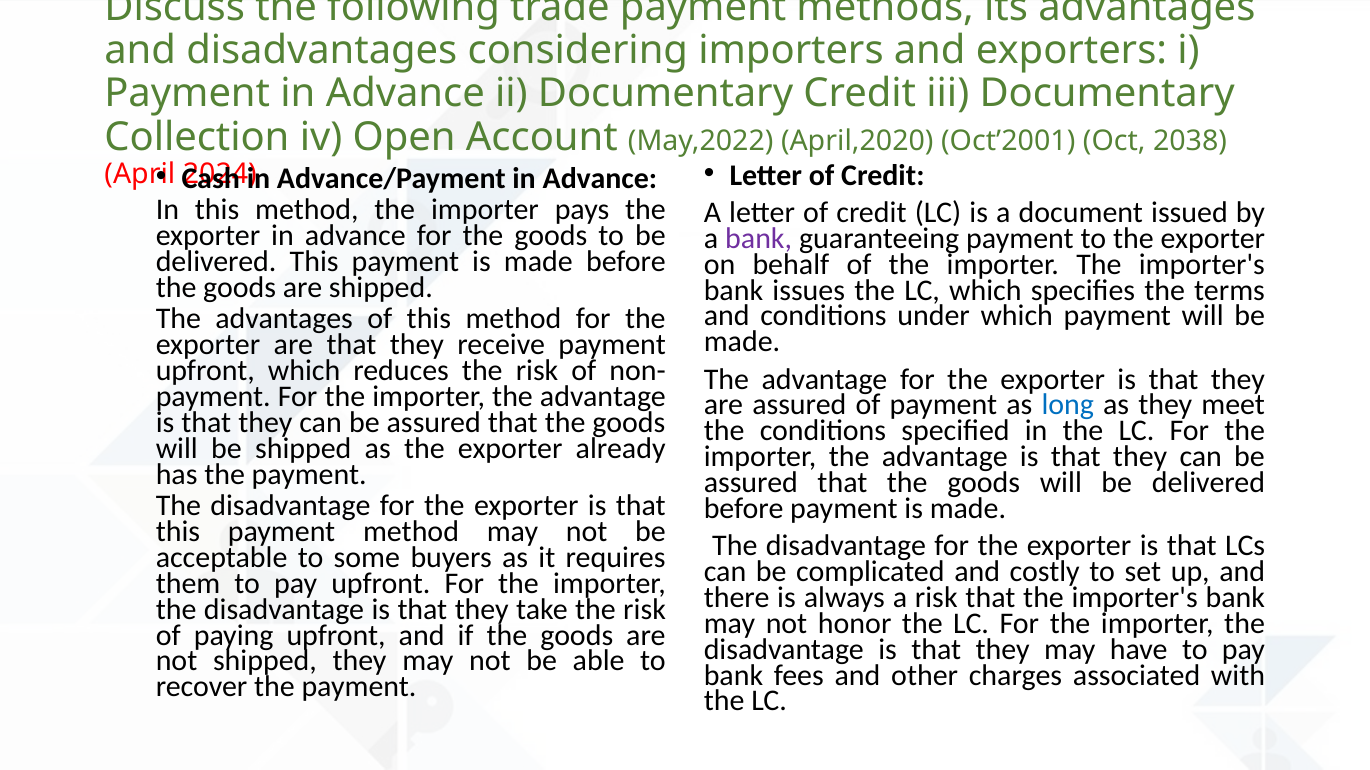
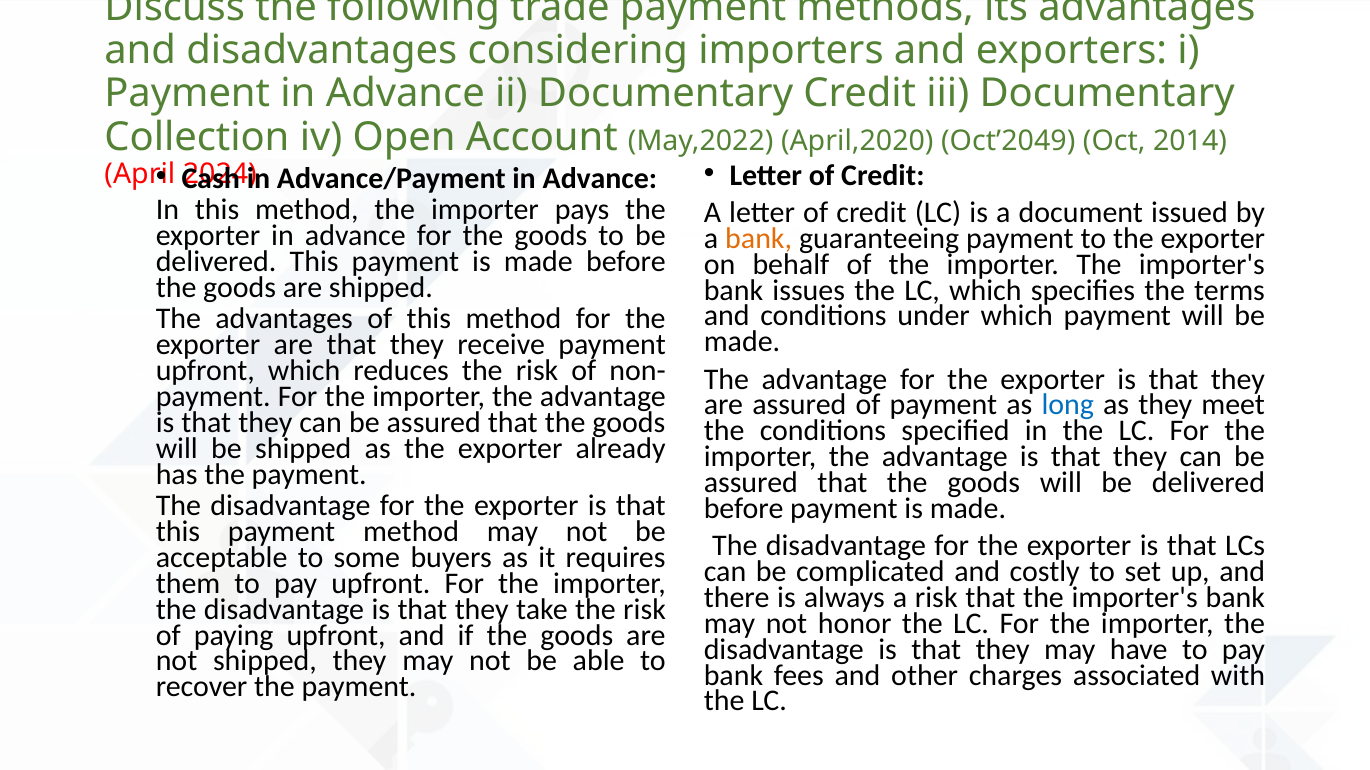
Oct’2001: Oct’2001 -> Oct’2049 (1008, 141)
2038: 2038 -> 2014 (1190, 141)
bank colour: purple -> orange (759, 239)
